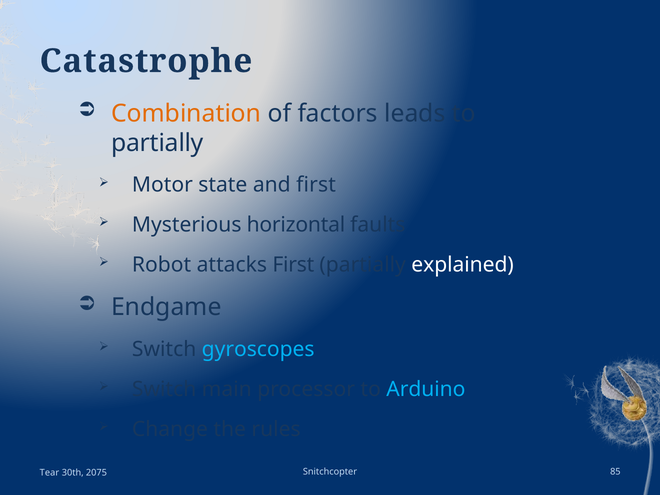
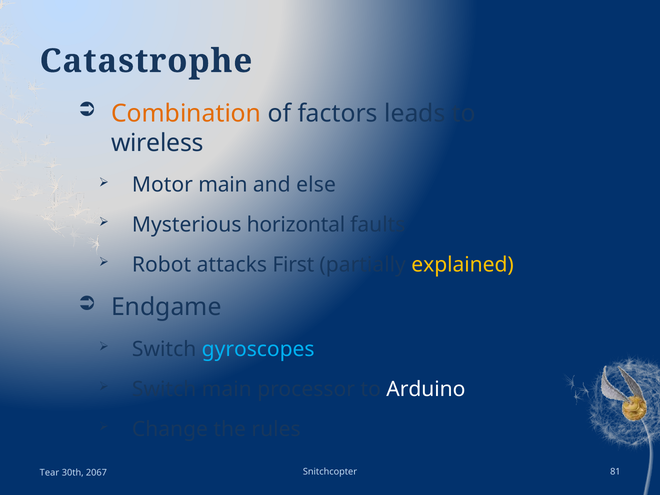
partially: partially -> wireless (157, 143)
Motor state: state -> main (223, 185)
and first: first -> else (316, 185)
explained colour: white -> yellow (463, 265)
Arduino colour: light blue -> white (426, 389)
85: 85 -> 81 (615, 472)
2075: 2075 -> 2067 (96, 473)
